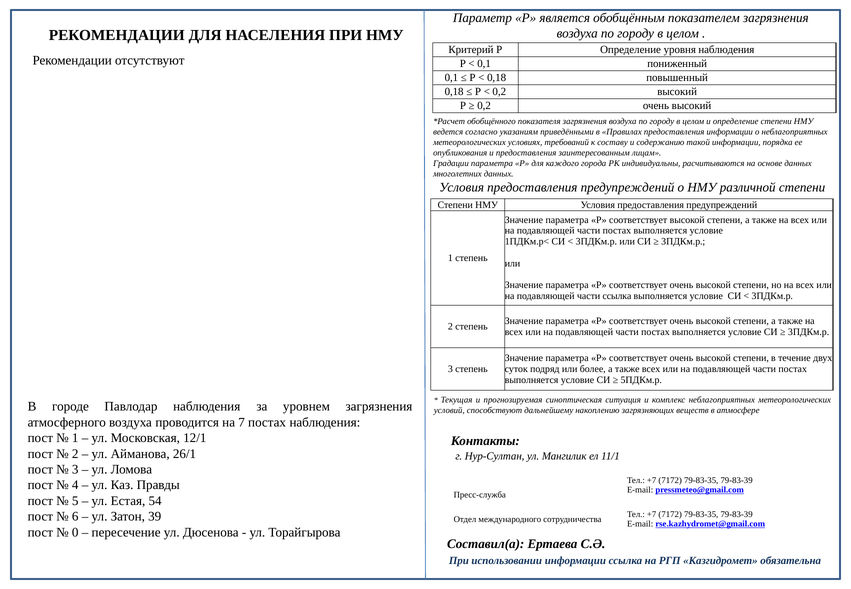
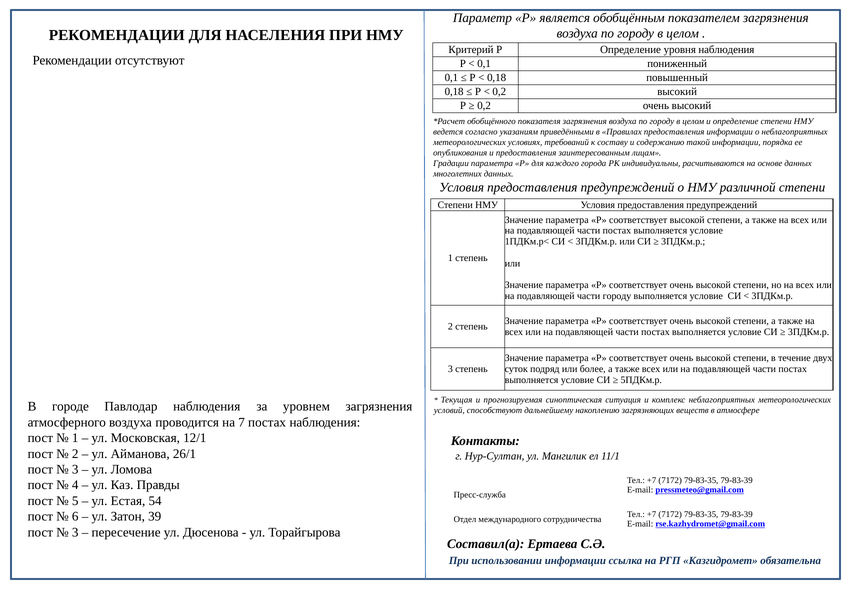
части ссылка: ссылка -> городу (617, 296)
0: 0 -> 3 (75, 532)
